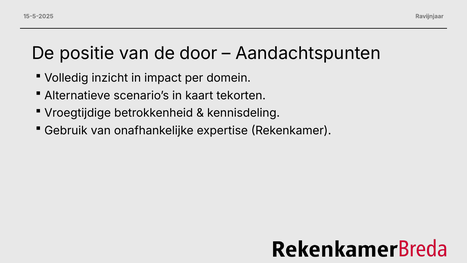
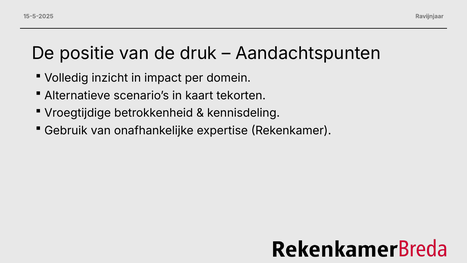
door: door -> druk (198, 53)
